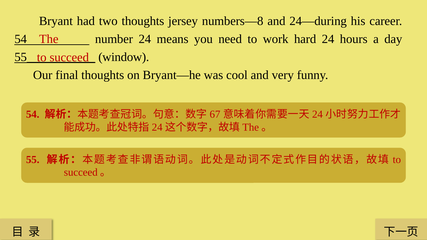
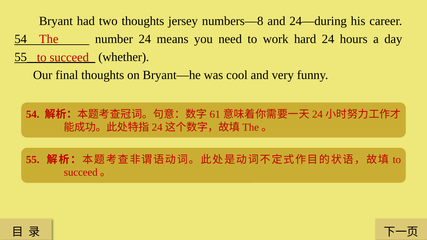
window: window -> whether (124, 57)
67: 67 -> 61 (215, 114)
